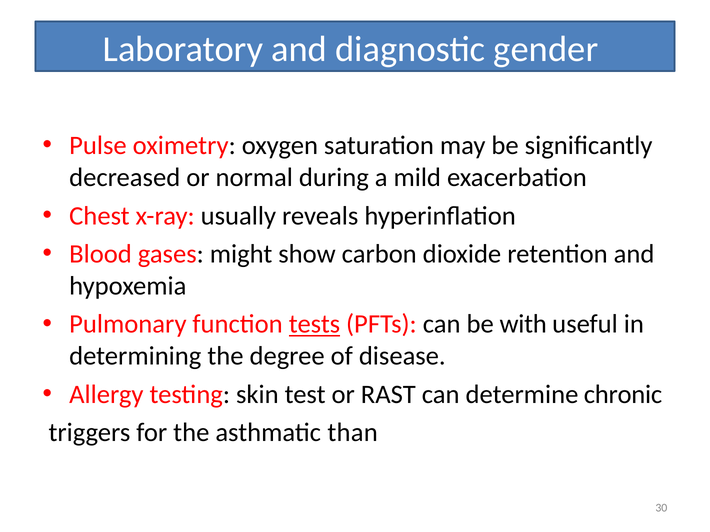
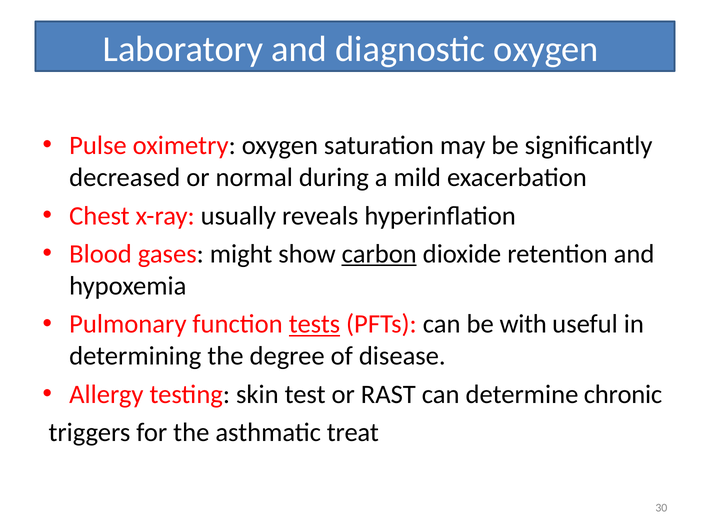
diagnostic gender: gender -> oxygen (546, 49)
carbon underline: none -> present (379, 254)
than: than -> treat (353, 433)
